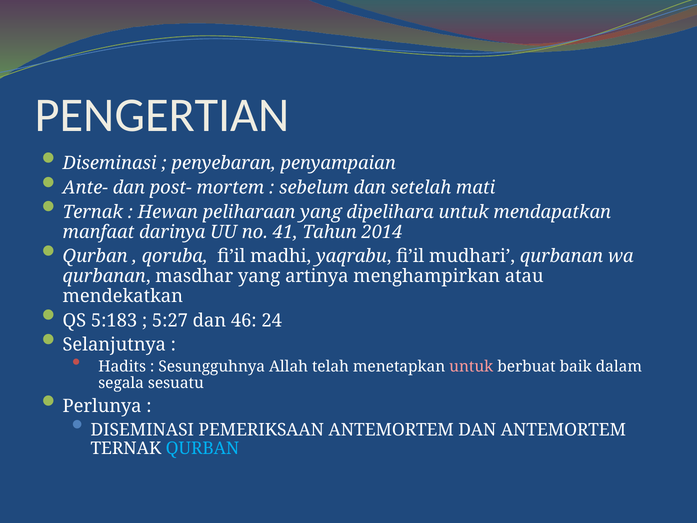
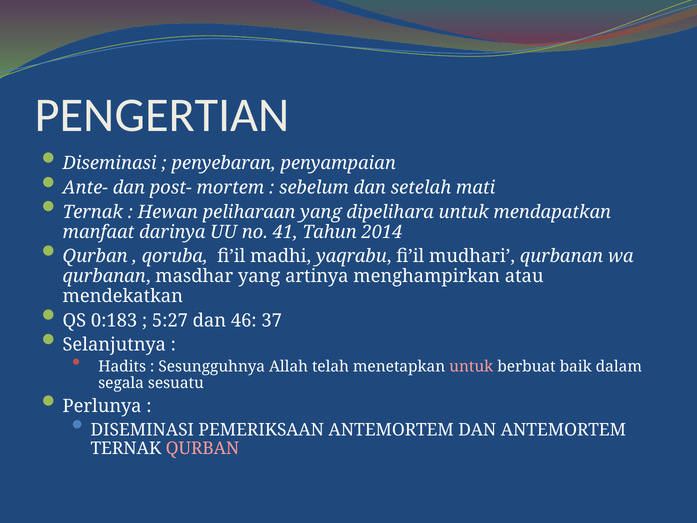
5:183: 5:183 -> 0:183 (114, 320)
24: 24 -> 37 (272, 320)
QURBAN colour: light blue -> pink (202, 448)
